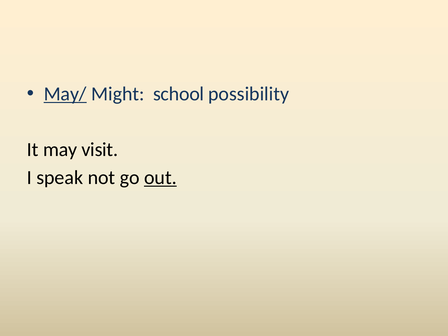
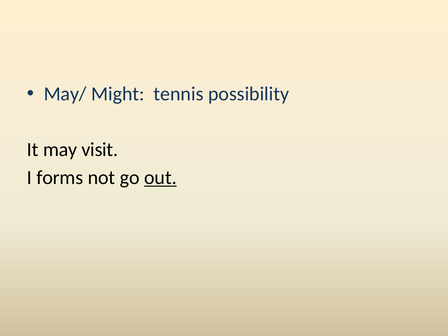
May/ underline: present -> none (65, 94)
school: school -> tennis (178, 94)
speak: speak -> forms (60, 178)
